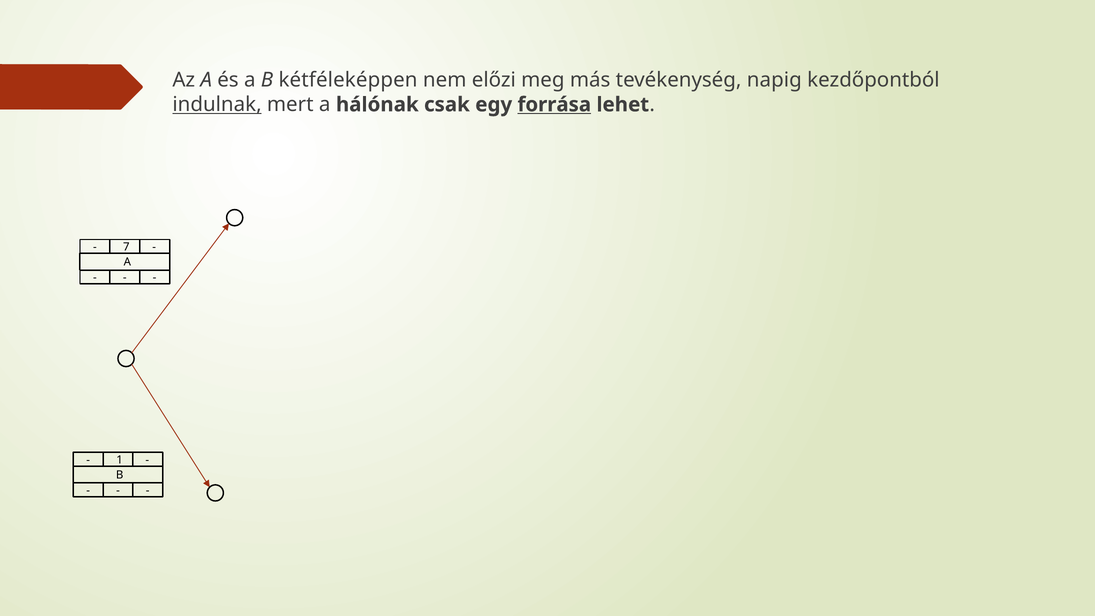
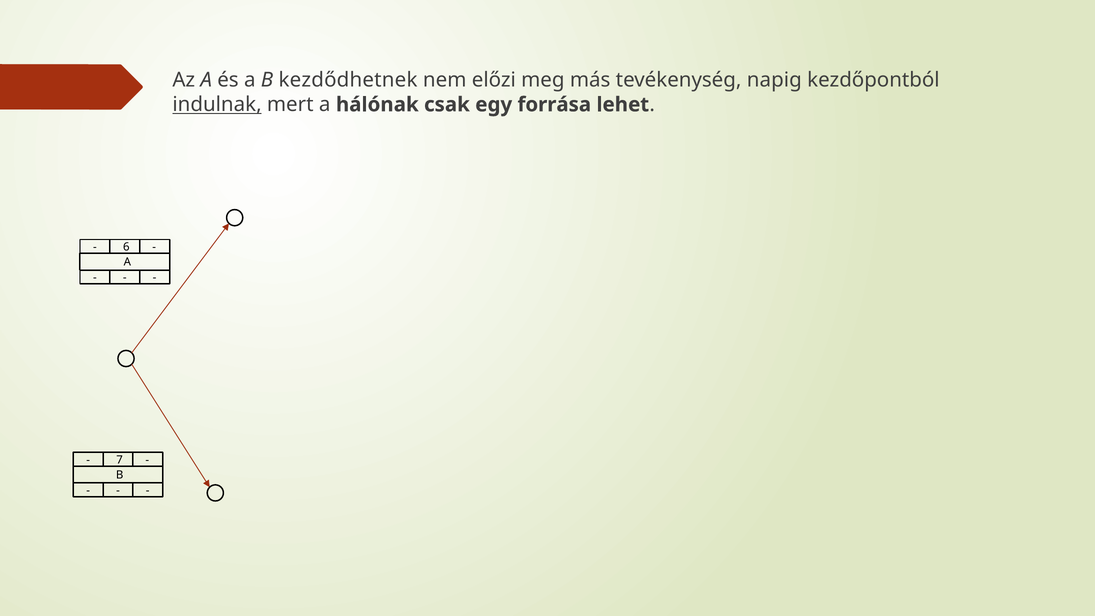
kétféleképpen: kétféleképpen -> kezdődhetnek (348, 80)
forrása underline: present -> none (554, 105)
7: 7 -> 6 (126, 247)
1: 1 -> 7 (120, 460)
